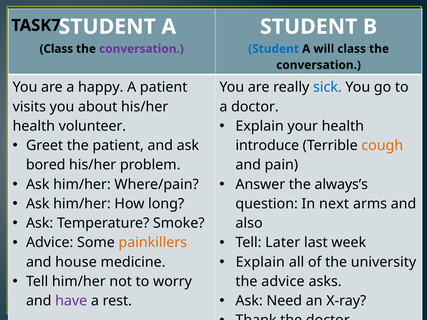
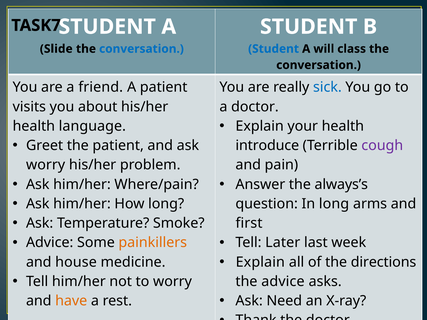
Class: Class -> Slide (56, 49)
conversation colour: purple -> blue (141, 49)
happy: happy -> friend (101, 87)
volunteer: volunteer -> language (92, 126)
cough colour: orange -> purple (382, 146)
bored: bored -> worry (46, 165)
In next: next -> long (334, 204)
also: also -> first (249, 223)
university: university -> directions (384, 262)
have colour: purple -> orange (71, 301)
